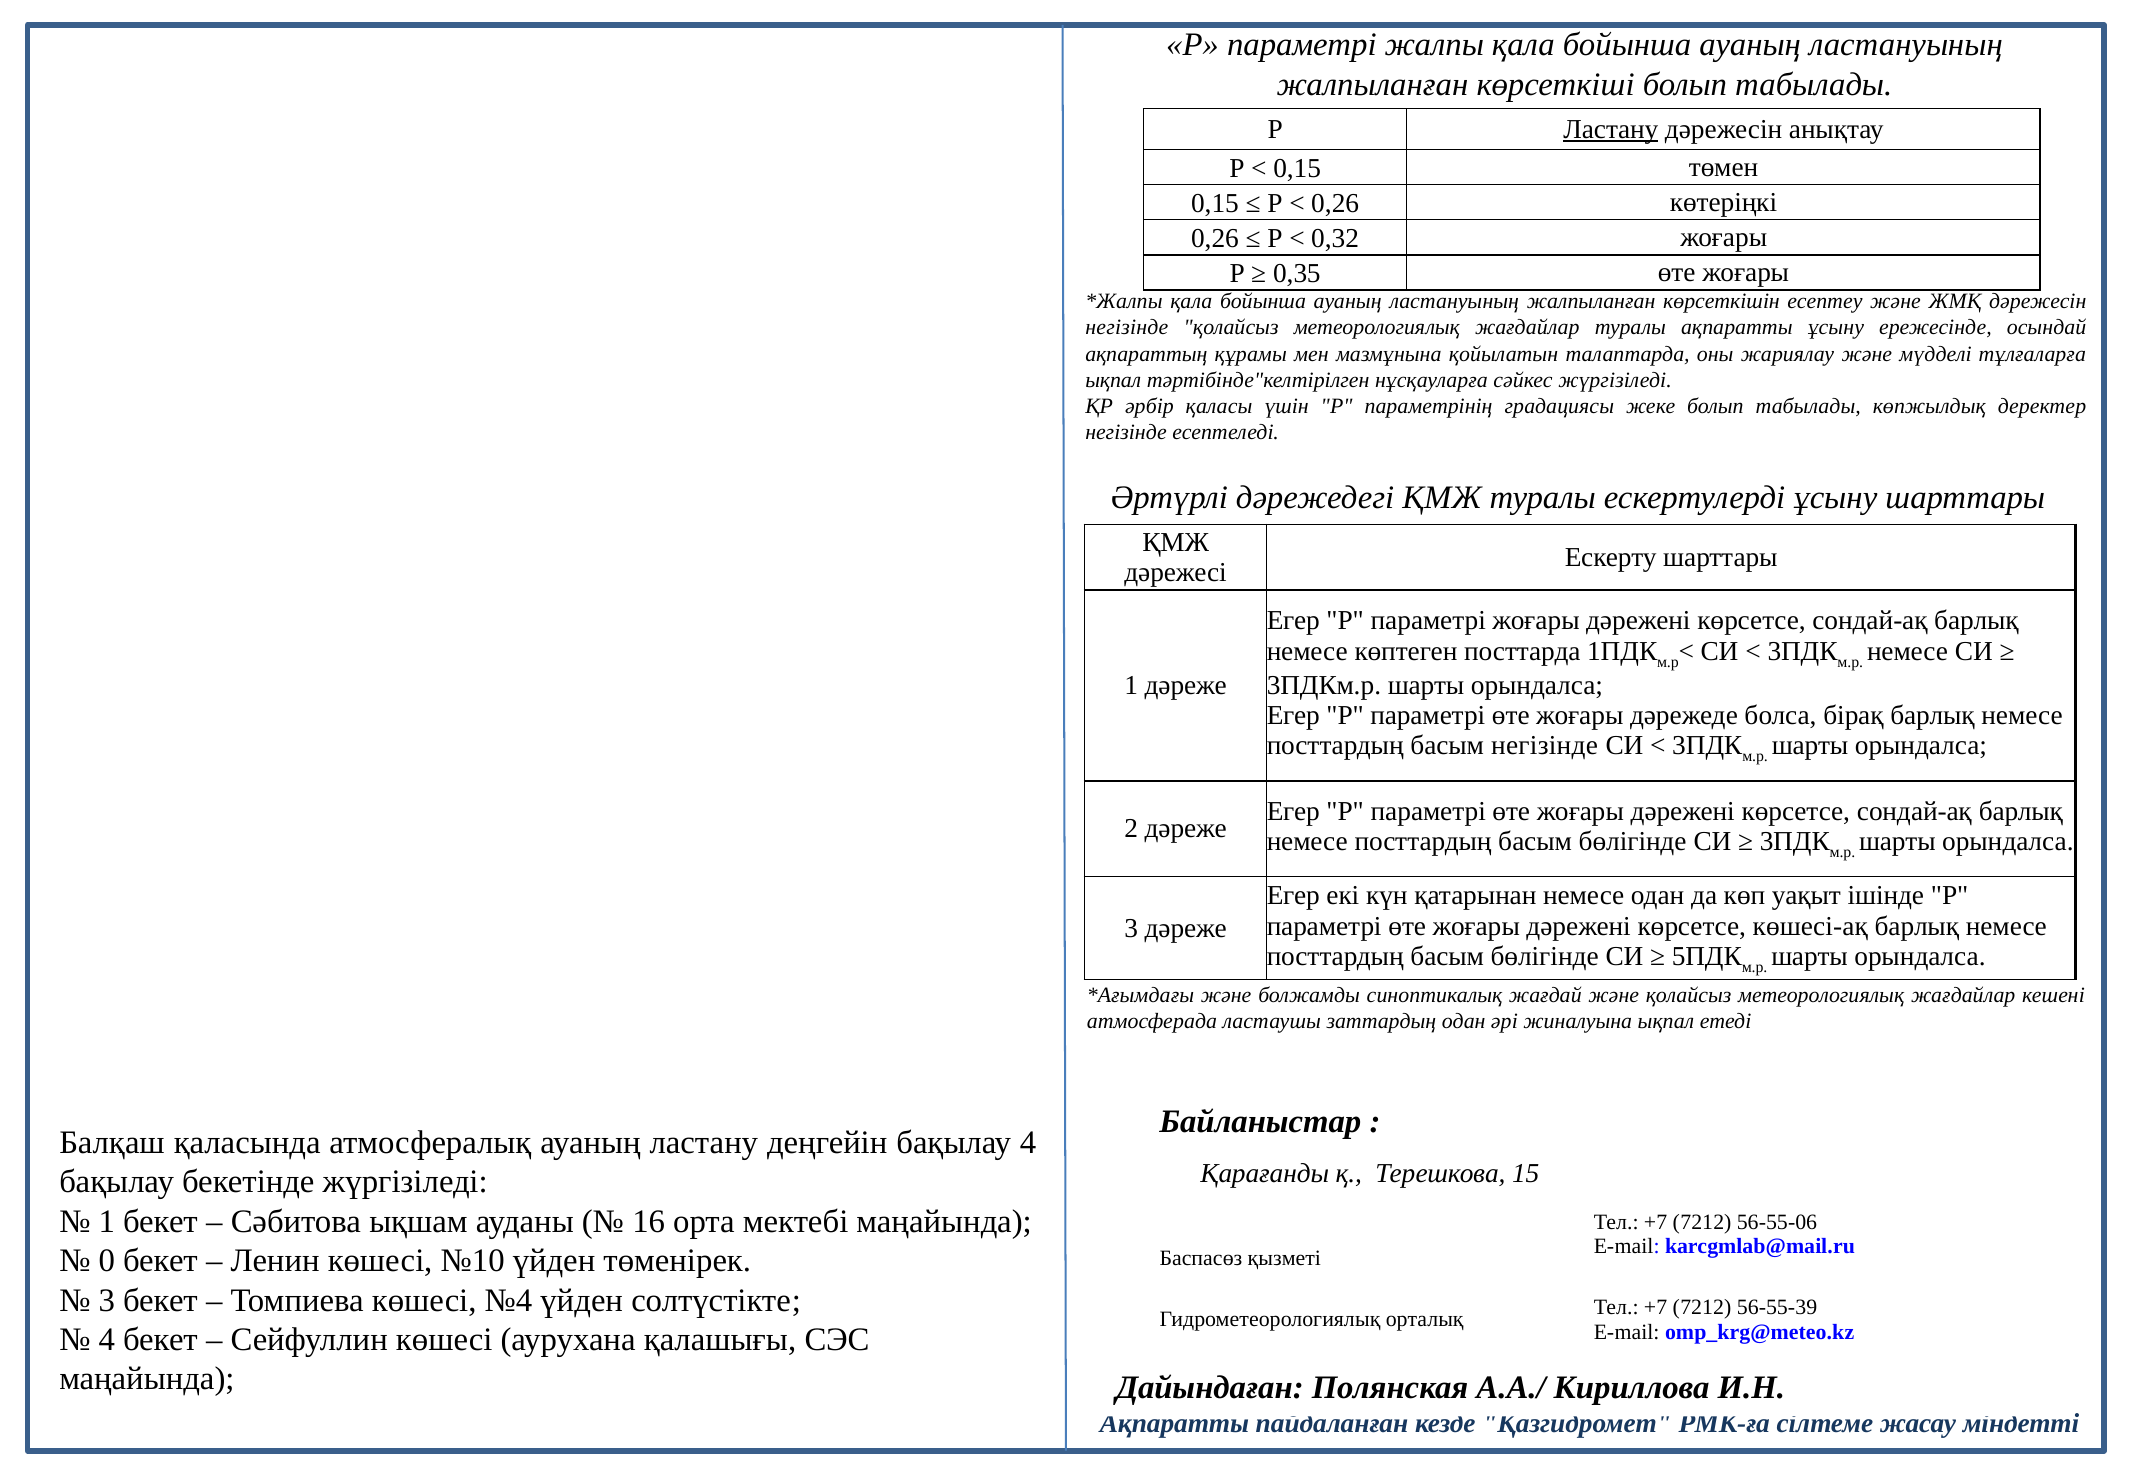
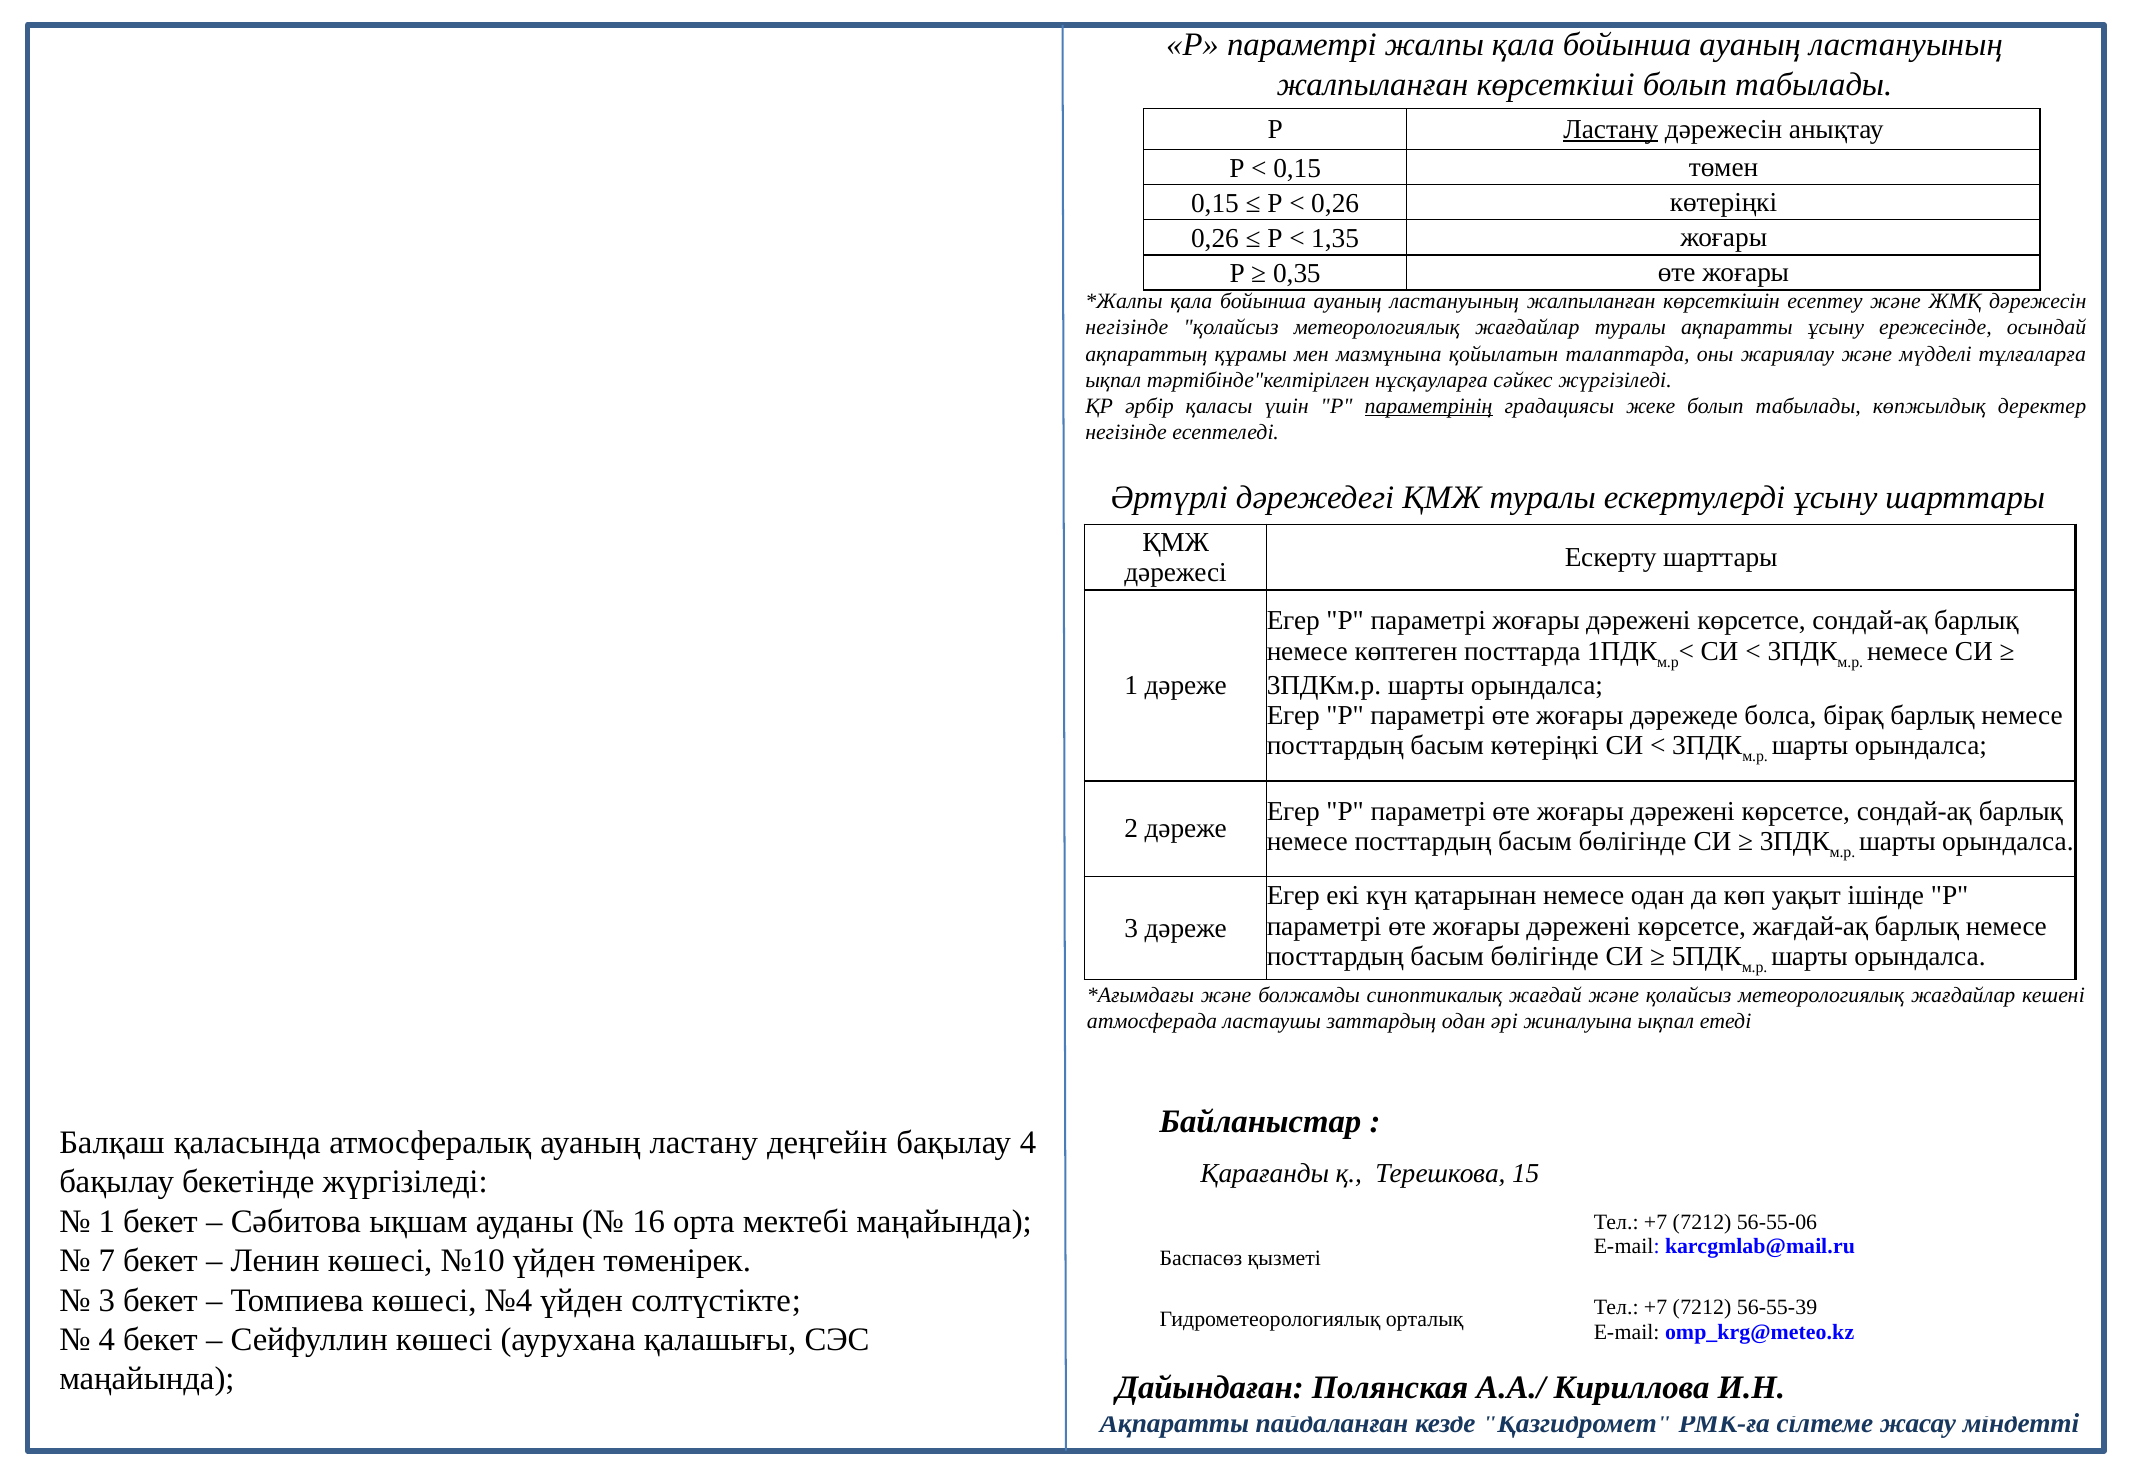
0,32: 0,32 -> 1,35 (1335, 239)
параметрінің underline: none -> present (1429, 406)
басым негізінде: негізінде -> көтеріңкі (1545, 746)
көшесі-ақ: көшесі-ақ -> жағдай-ақ (1810, 926)
0: 0 -> 7 (107, 1261)
